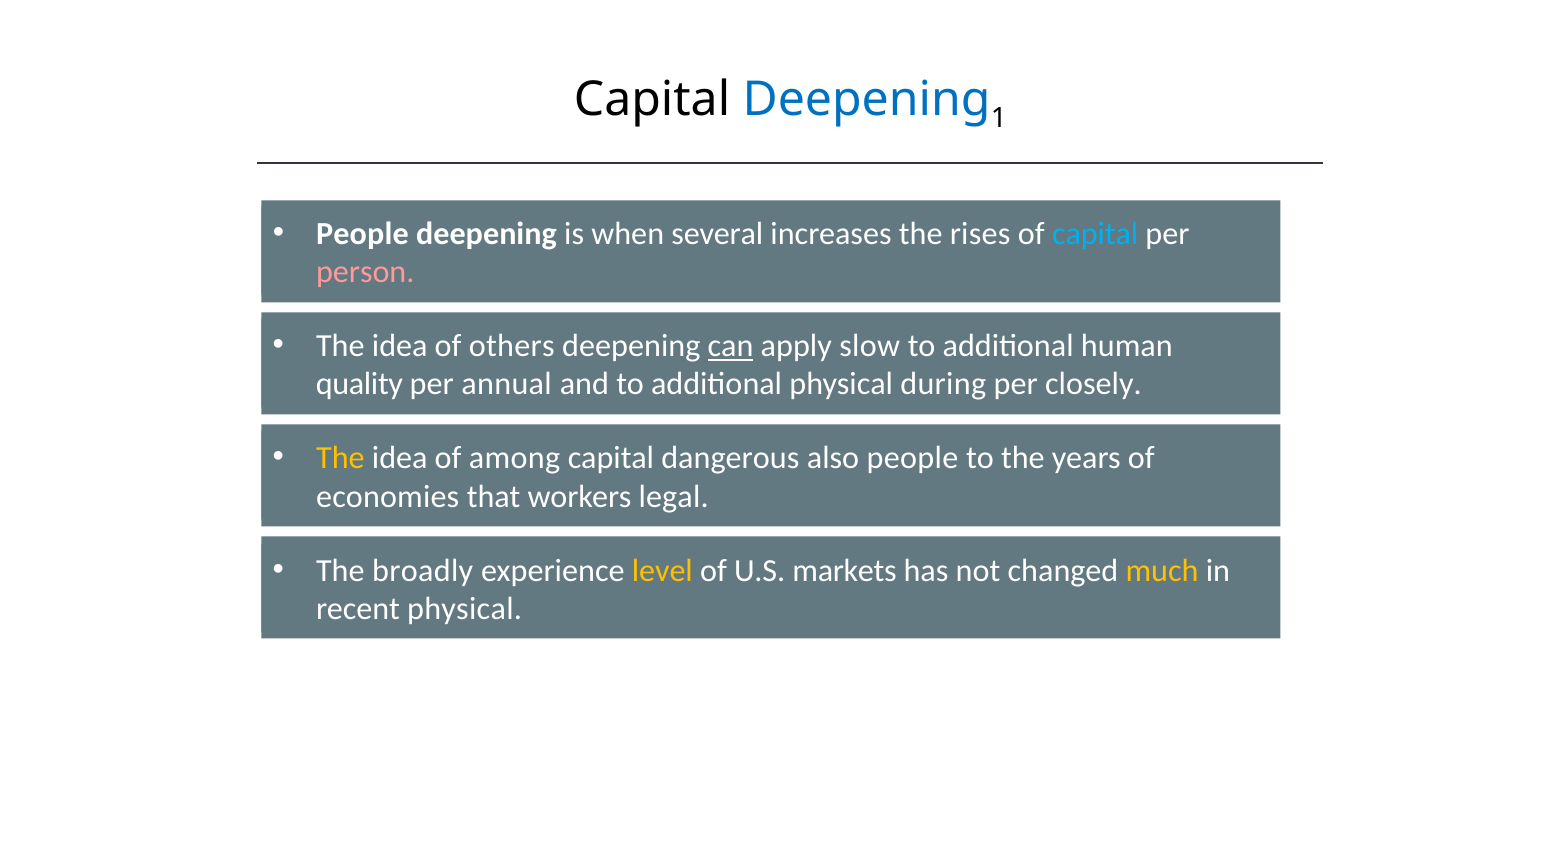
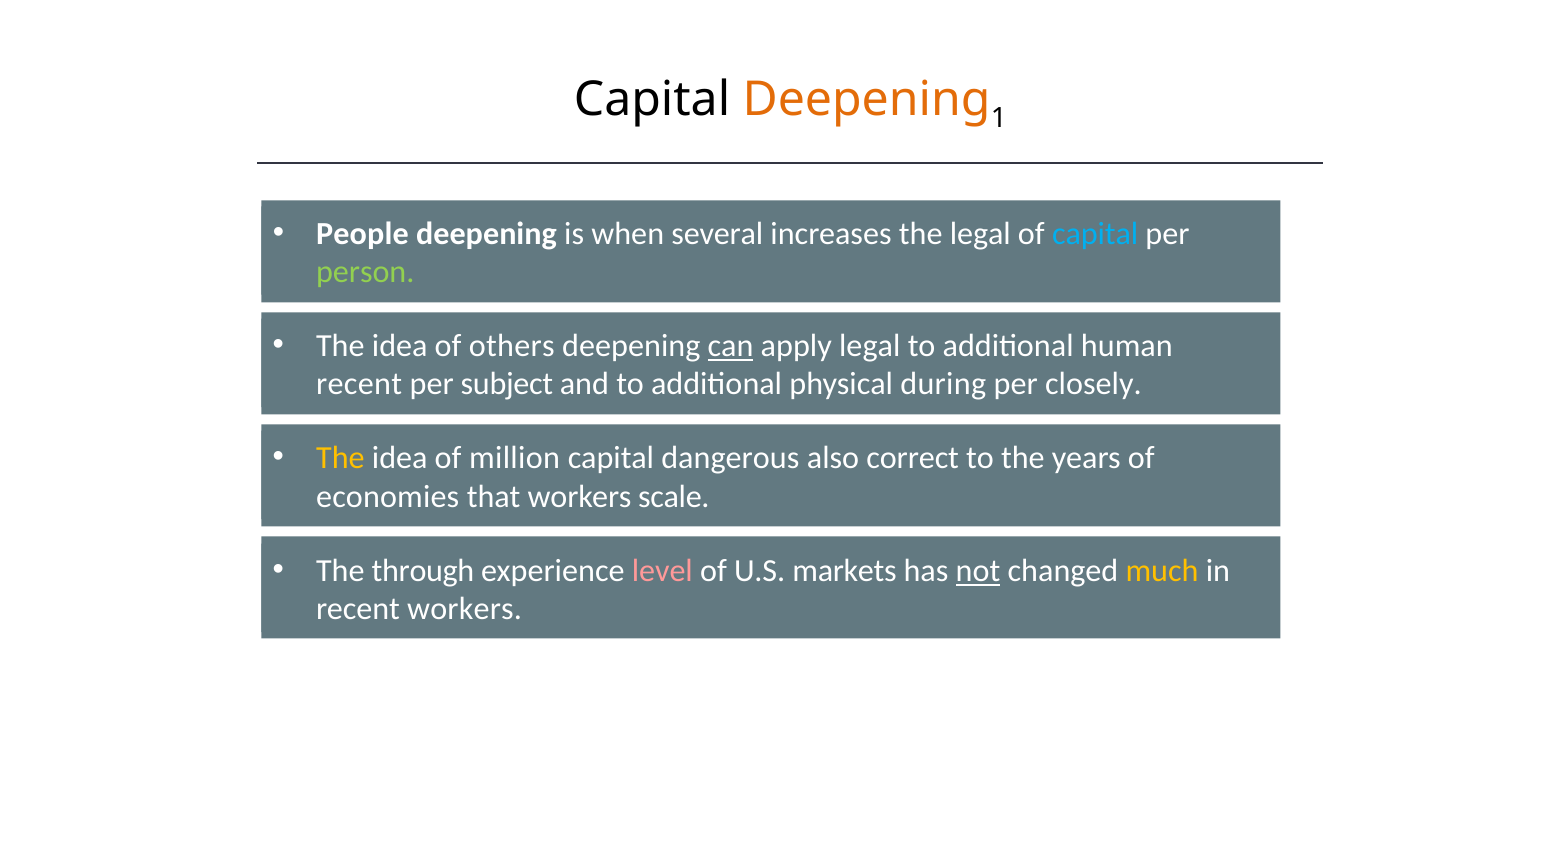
Deepening colour: blue -> orange (867, 100)
the rises: rises -> legal (980, 234)
person colour: pink -> light green (365, 272)
apply slow: slow -> legal (870, 346)
quality: quality -> recent (359, 385)
annual: annual -> subject (507, 385)
among: among -> million (515, 458)
also people: people -> correct (913, 458)
legal: legal -> scale (674, 497)
broadly: broadly -> through (423, 571)
level colour: yellow -> pink (662, 571)
not underline: none -> present (978, 571)
recent physical: physical -> workers (465, 610)
